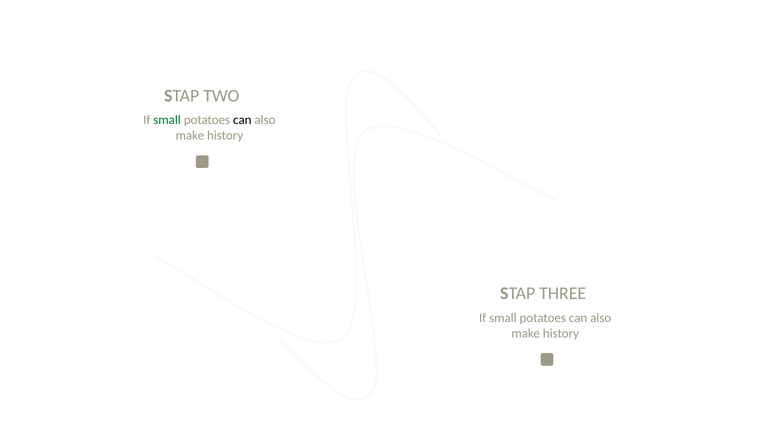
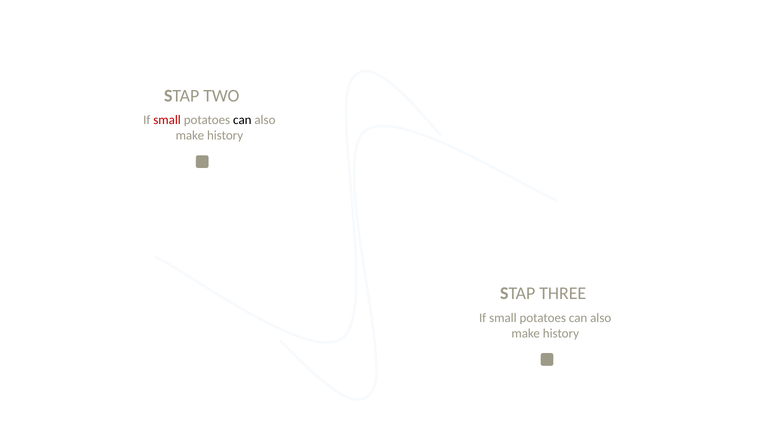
small colour: green -> red (167, 120)
